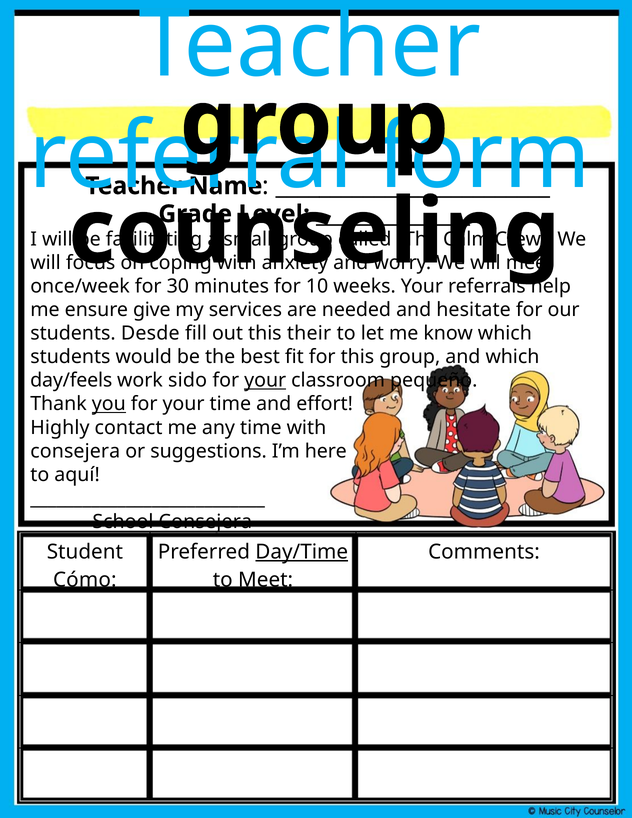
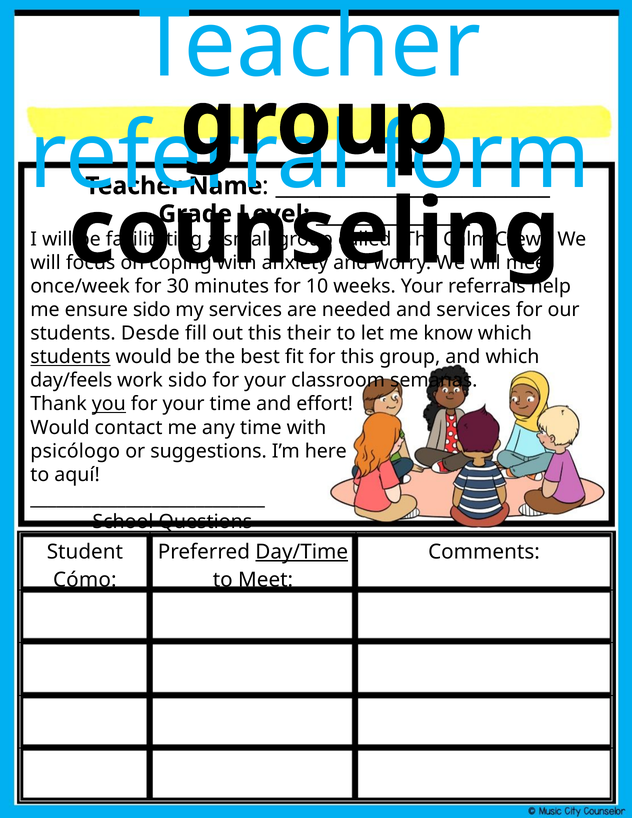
ensure give: give -> sido (152, 310)
and hesitate: hesitate -> services (473, 310)
students underline: none -> present (70, 357)
your underline: present -> none (265, 380)
pequeño: pequeño -> semanas (434, 380)
Highly: Highly -> Would (60, 427)
consejera: consejera -> psicólogo (75, 451)
School Consejera: Consejera -> Questions (205, 522)
